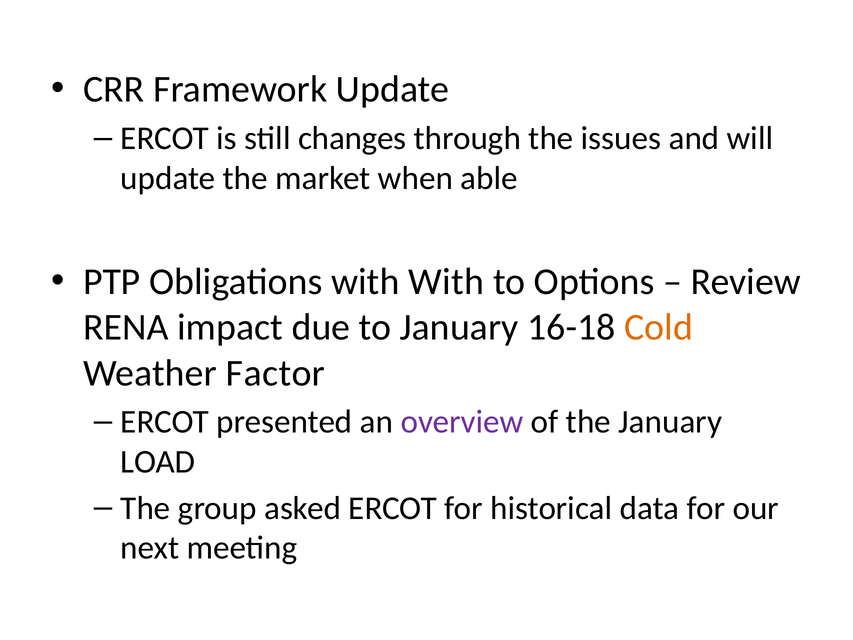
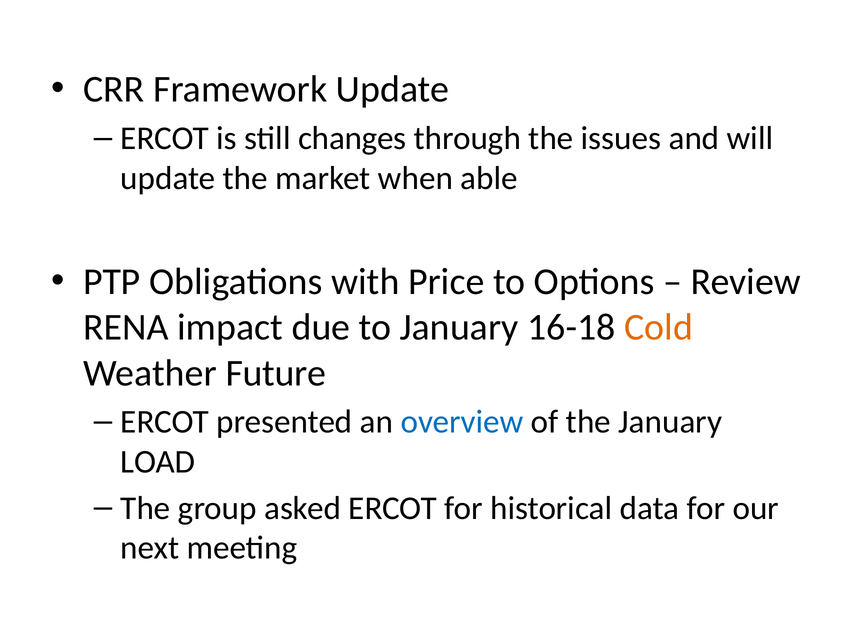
with With: With -> Price (446, 282)
Factor: Factor -> Future (276, 373)
overview colour: purple -> blue (462, 422)
